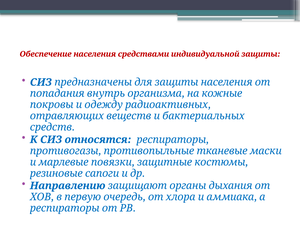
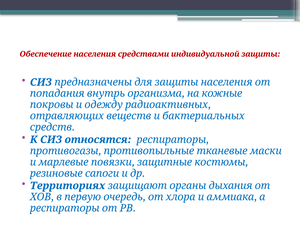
Направлению: Направлению -> Территориях (68, 186)
